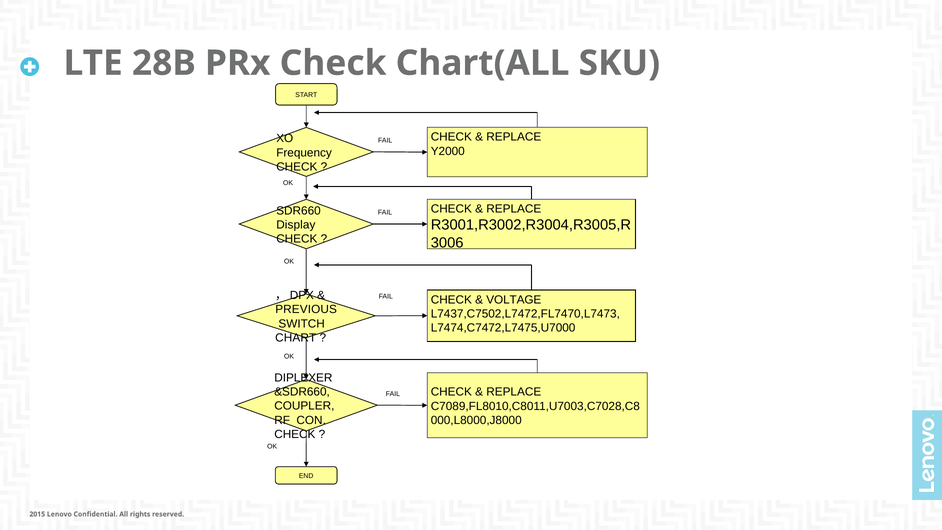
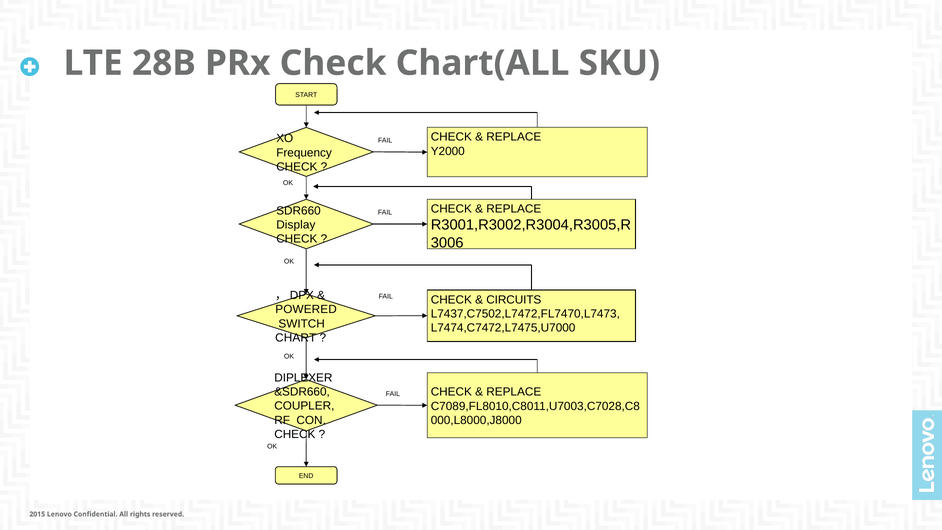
VOLTAGE: VOLTAGE -> CIRCUITS (514, 300)
PREVIOUS: PREVIOUS -> POWERED (306, 309)
